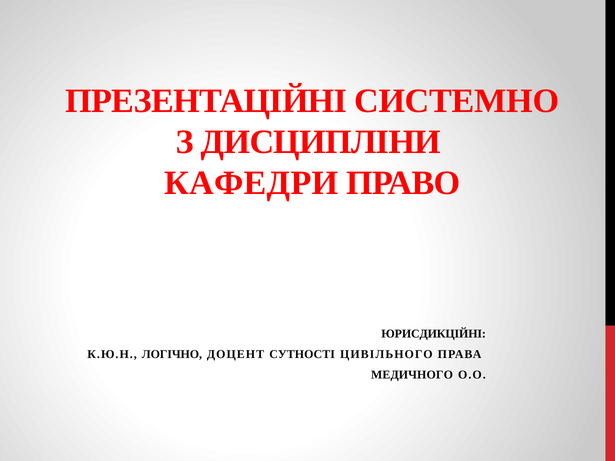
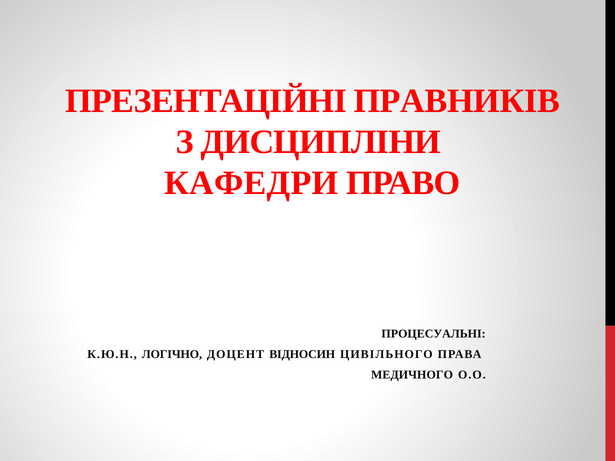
СИСТЕМНО: СИСТЕМНО -> ПРАВНИКІВ (457, 101)
ЮРИСДИКЦІЙНІ: ЮРИСДИКЦІЙНІ -> ПРОЦЕСУАЛЬНІ (434, 334)
СУТНОСТІ: СУТНОСТІ -> ВІДНОСИН (302, 355)
